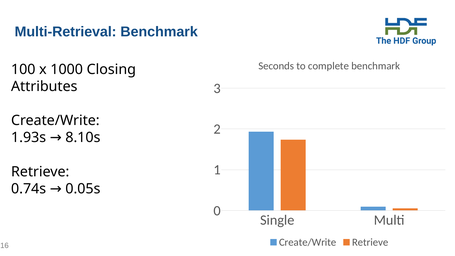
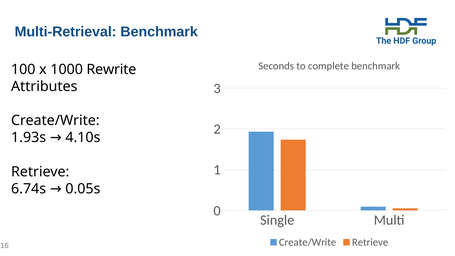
Closing: Closing -> Rewrite (111, 69)
8.10s: 8.10s -> 4.10s (83, 138)
0.74s: 0.74s -> 6.74s (29, 189)
